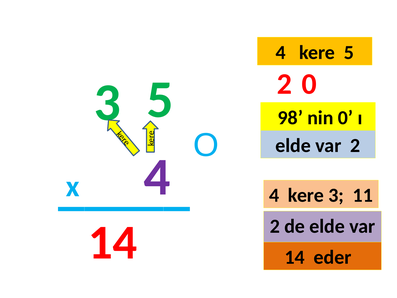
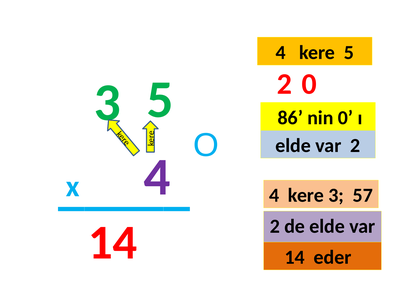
98: 98 -> 86 (290, 118)
11: 11 -> 57 (363, 195)
